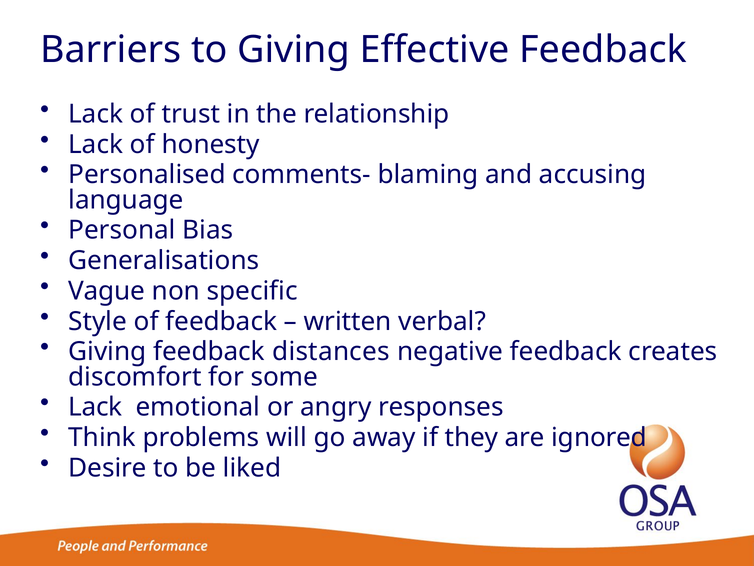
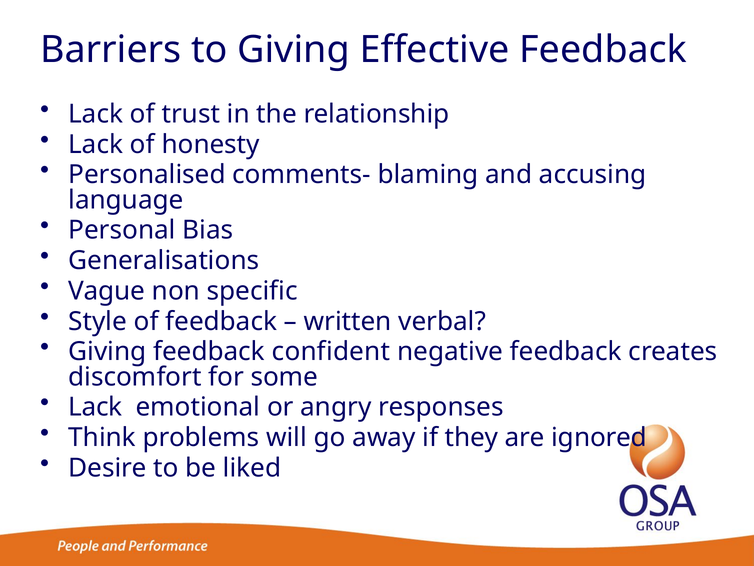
distances: distances -> confident (331, 351)
